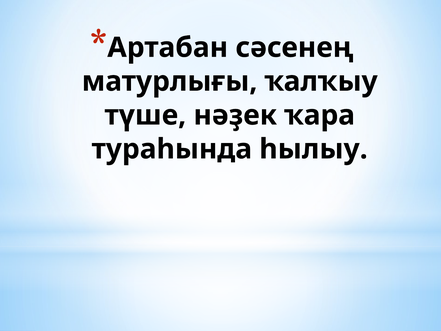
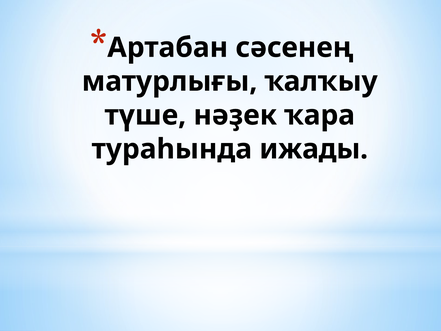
һылыу: һылыу -> ижады (314, 149)
